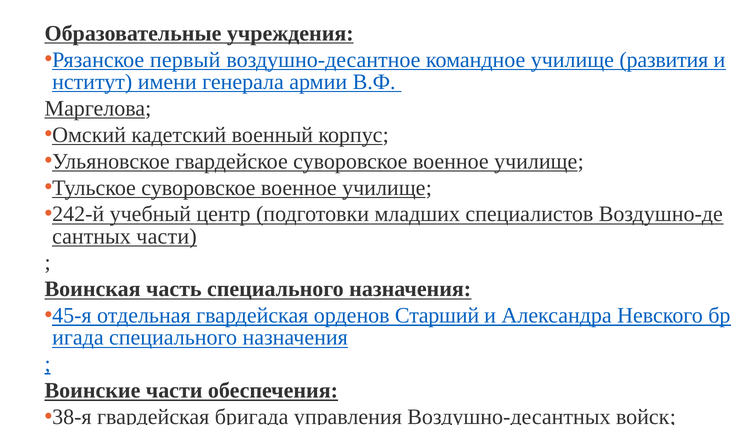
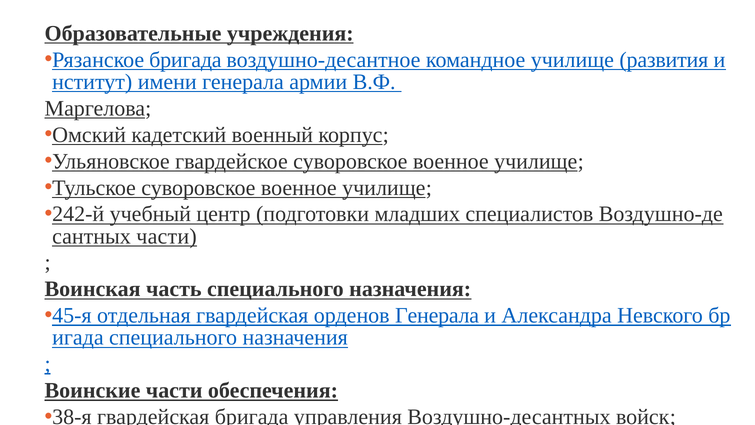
Рязанское первый: первый -> бригада (185, 60)
орденов Старший: Старший -> Генерала (437, 315)
